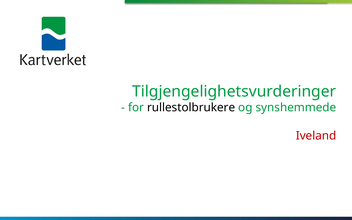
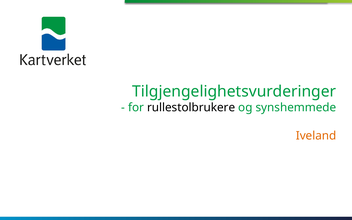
Iveland colour: red -> orange (316, 136)
